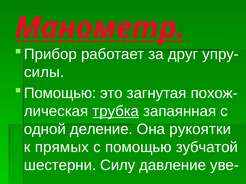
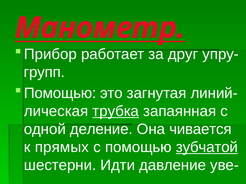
силы: силы -> групп (44, 72)
похож-: похож- -> линий- (214, 93)
рукоятки: рукоятки -> чивается (200, 129)
зубчатой underline: none -> present (207, 148)
Силу: Силу -> Идти (118, 166)
